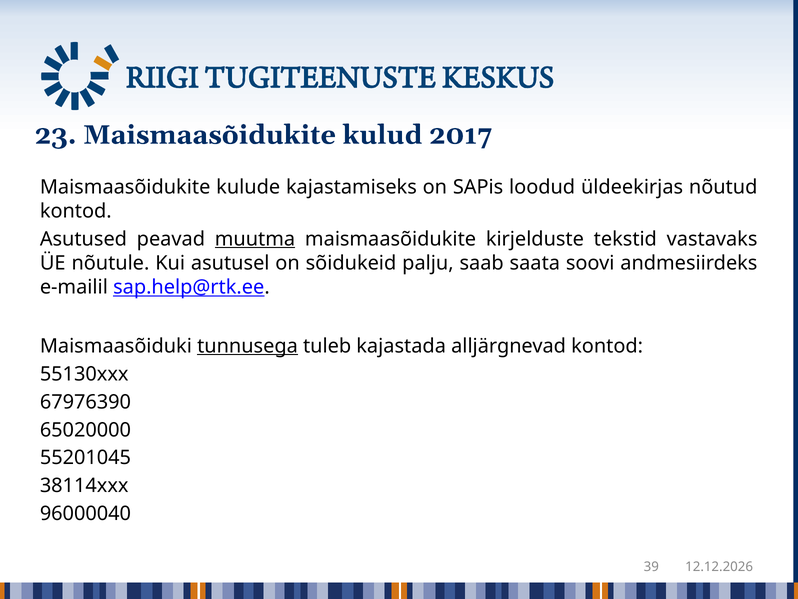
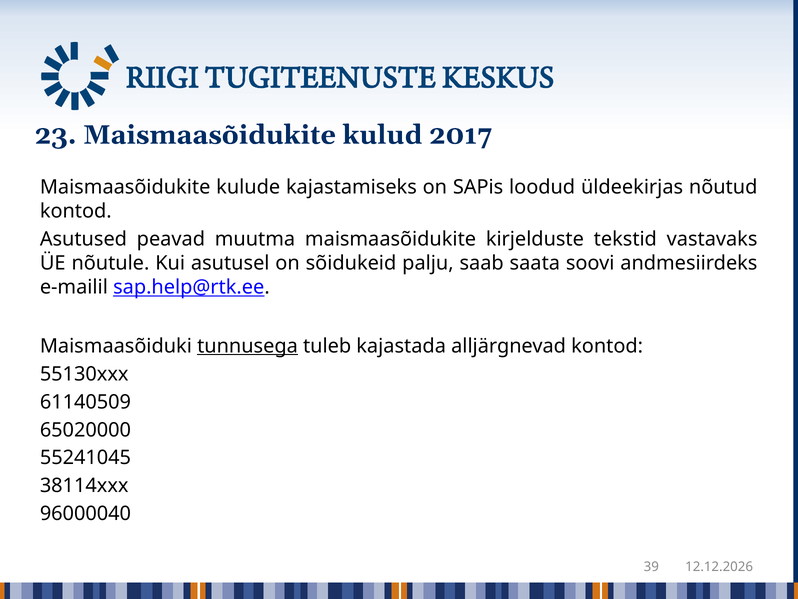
muutma underline: present -> none (255, 239)
67976390: 67976390 -> 61140509 (85, 402)
55201045: 55201045 -> 55241045 (85, 457)
